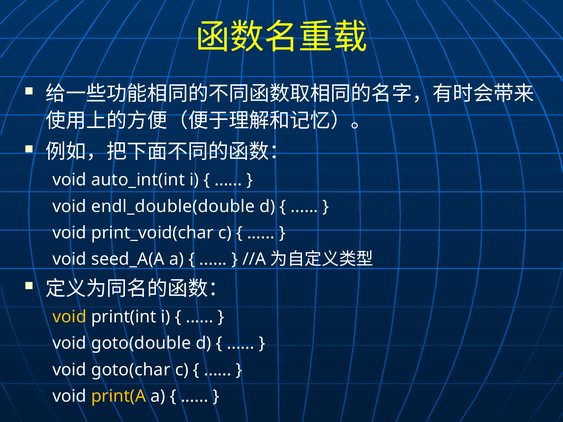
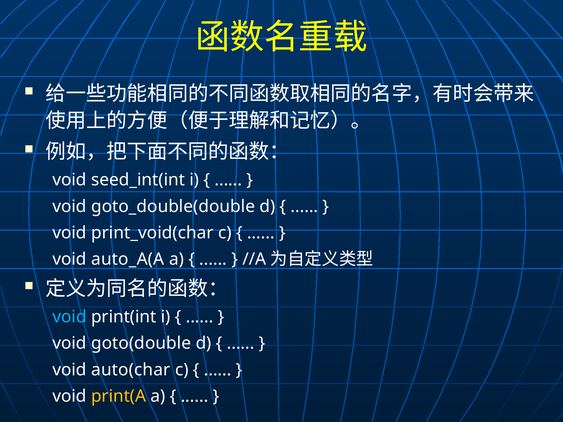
auto_int(int: auto_int(int -> seed_int(int (138, 180)
endl_double(double: endl_double(double -> goto_double(double (173, 207)
seed_A(A: seed_A(A -> auto_A(A (128, 259)
void colour: yellow -> light blue (70, 317)
goto(char: goto(char -> auto(char (131, 370)
